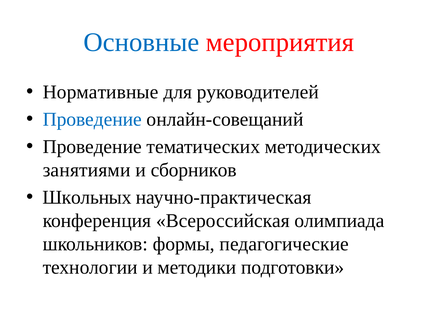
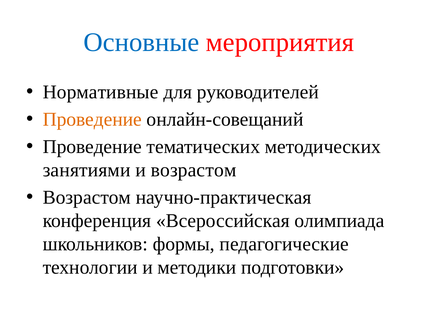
Проведение colour: blue -> orange (92, 119)
и сборников: сборников -> возрастом (194, 170)
Школьных: Школьных -> Возрастом (87, 197)
